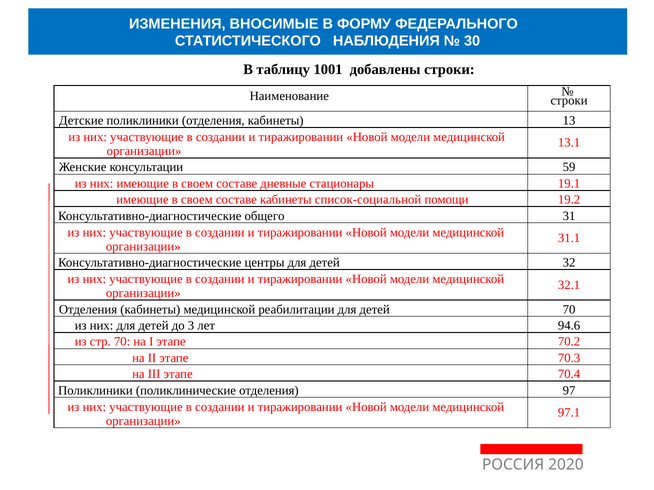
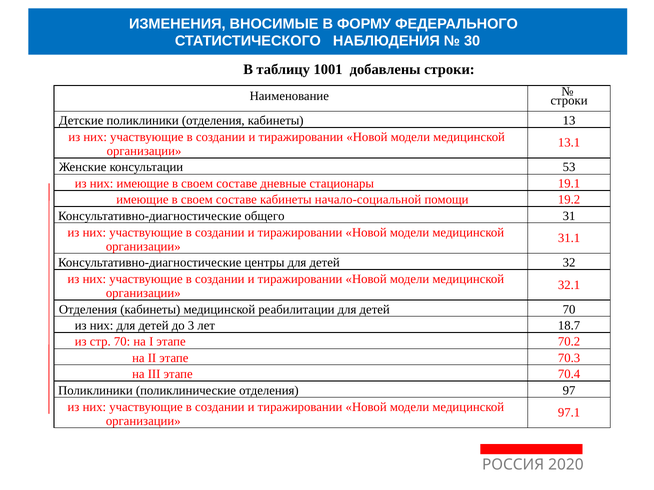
59: 59 -> 53 (569, 167)
список-социальной: список-социальной -> начало-социальной (368, 200)
94.6: 94.6 -> 18.7 (569, 326)
